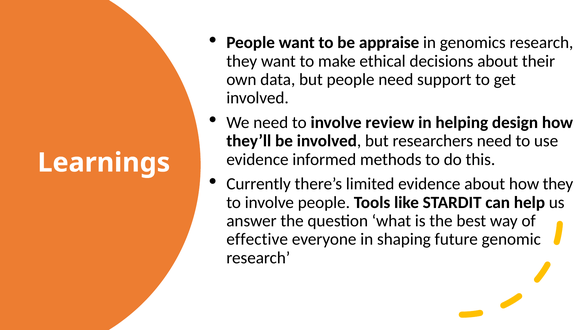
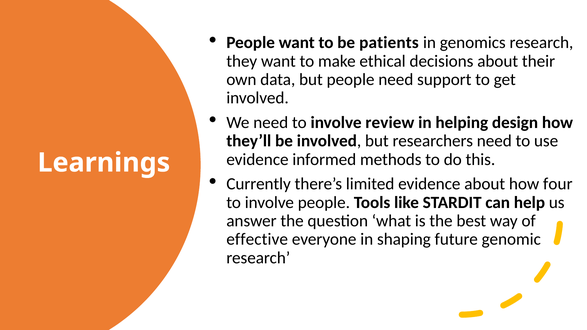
appraise: appraise -> patients (389, 43)
how they: they -> four (558, 184)
